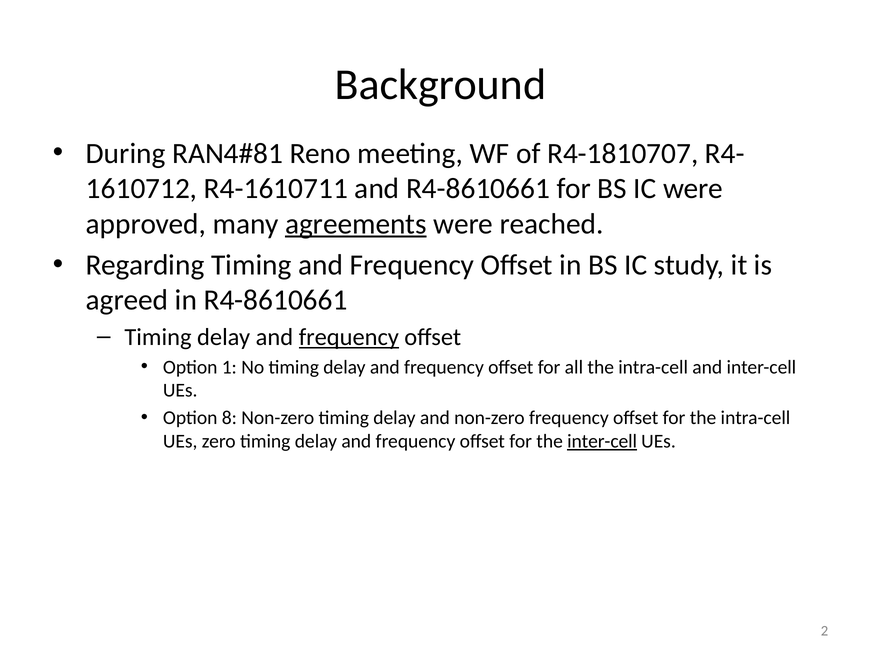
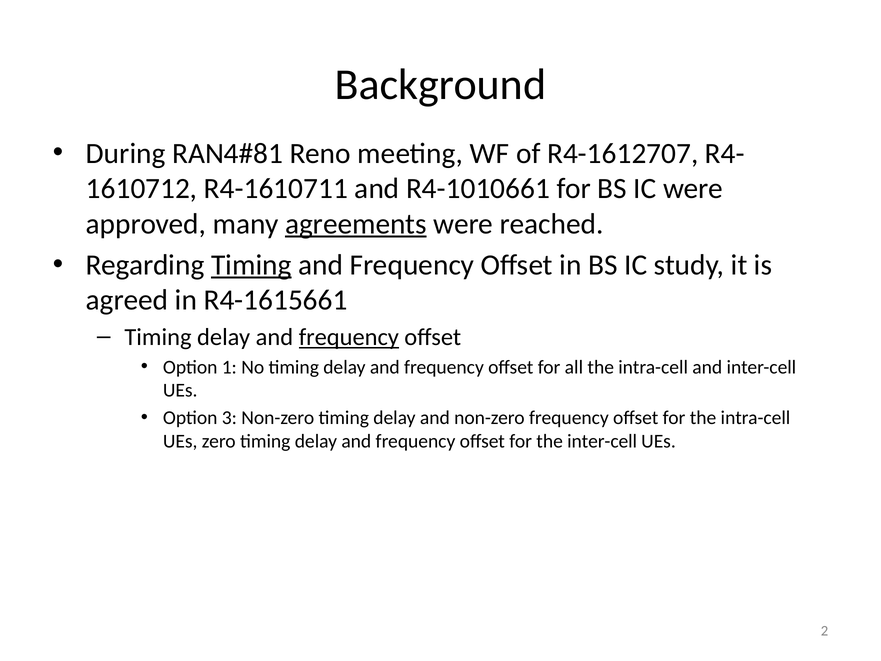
R4-1810707: R4-1810707 -> R4-1612707 (623, 153)
and R4-8610661: R4-8610661 -> R4-1010661 (478, 188)
Timing underline: none -> present (251, 265)
in R4-8610661: R4-8610661 -> R4-1615661 (276, 300)
8: 8 -> 3 (229, 418)
inter-cell underline: present -> none (602, 441)
